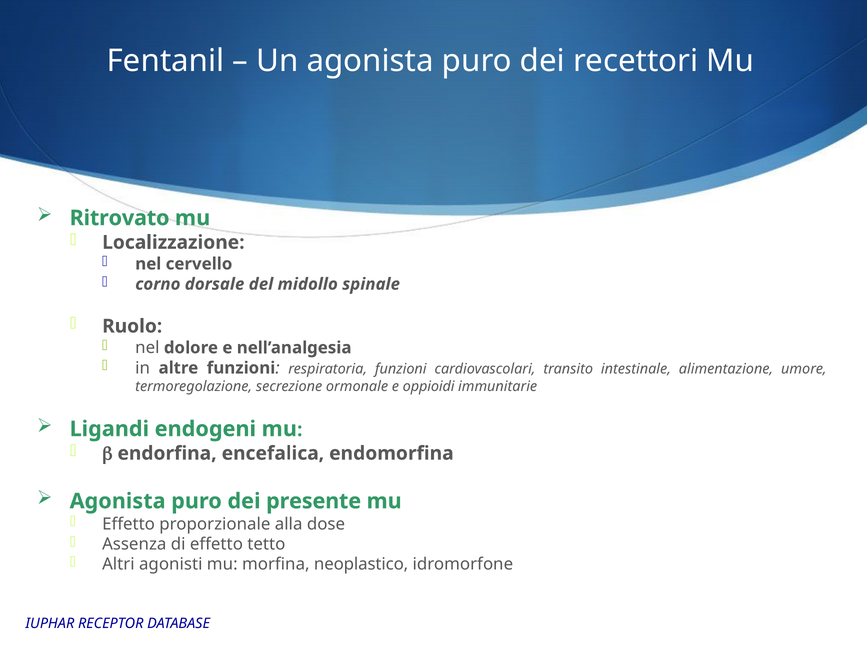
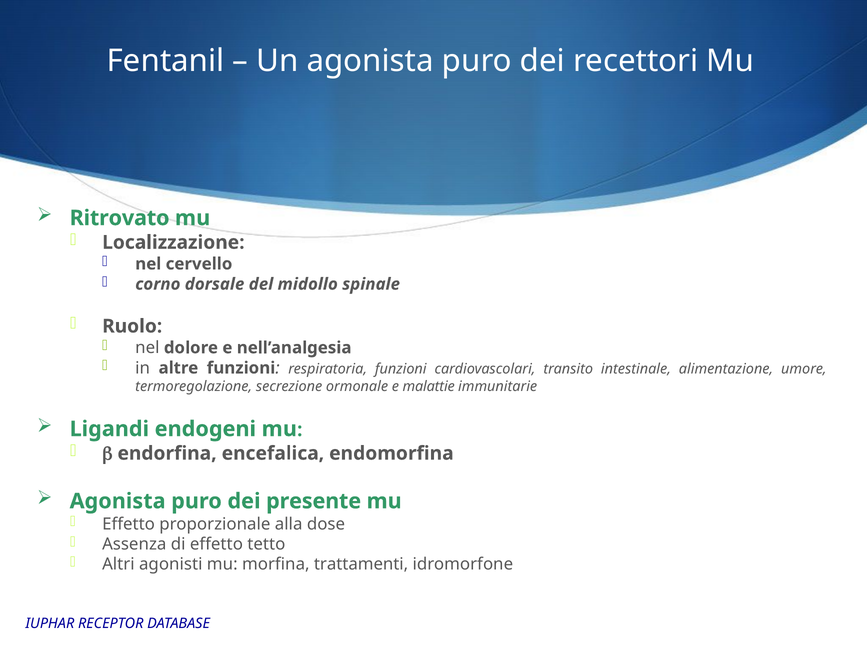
oppioidi: oppioidi -> malattie (429, 387)
neoplastico: neoplastico -> trattamenti (361, 565)
